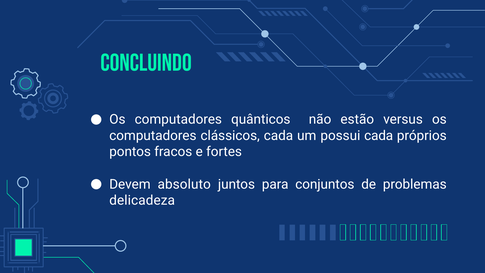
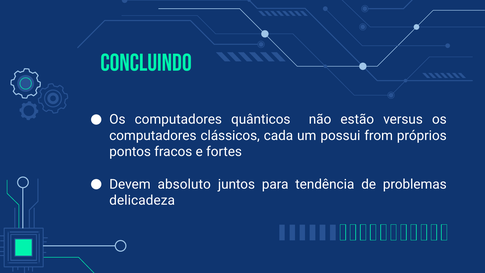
possui cada: cada -> from (379, 136)
conjuntos: conjuntos -> tendência (325, 184)
